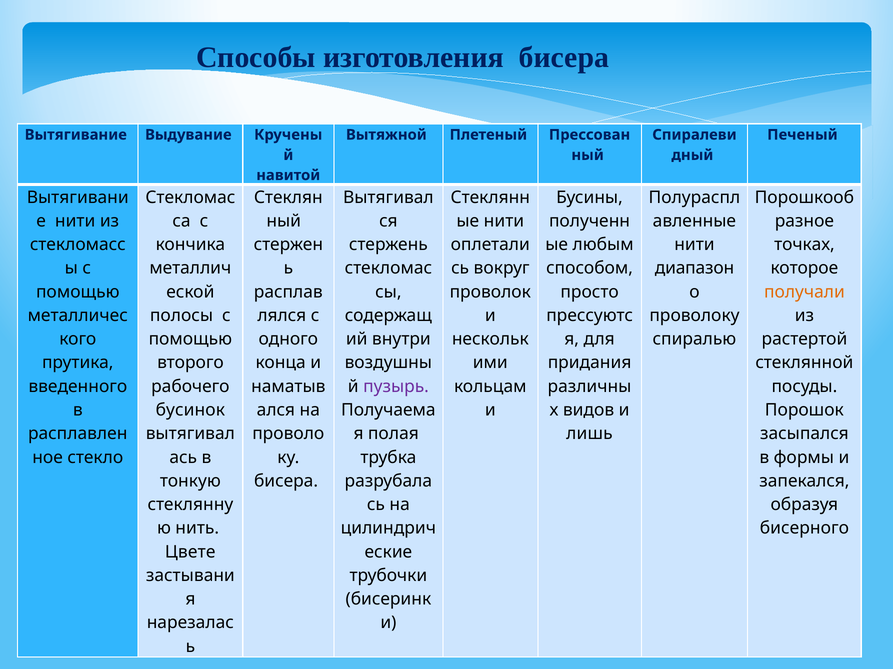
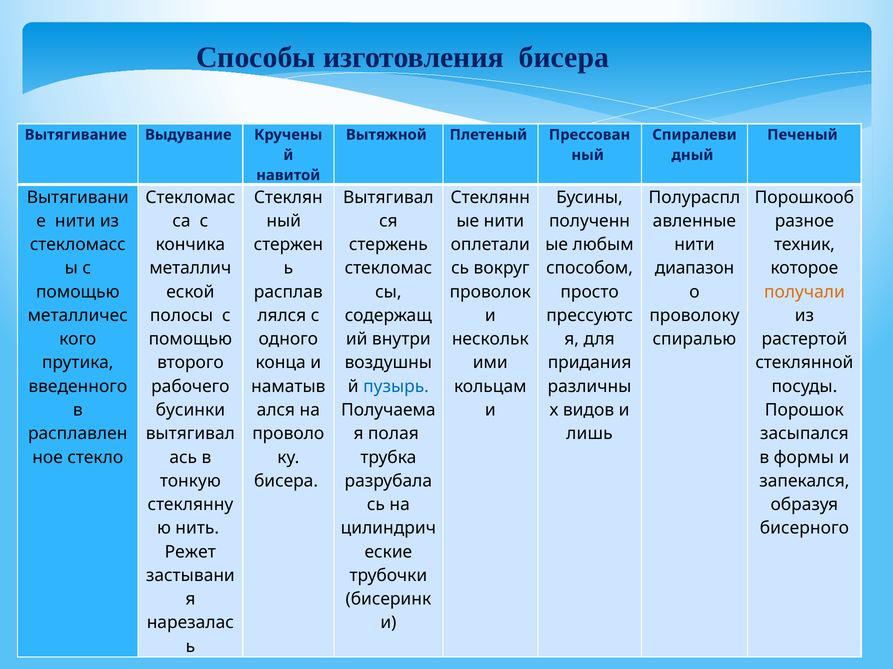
точках: точках -> техник (804, 245)
пузырь colour: purple -> blue (396, 387)
бусинок: бусинок -> бусинки (190, 410)
Цвете: Цвете -> Режет (190, 552)
